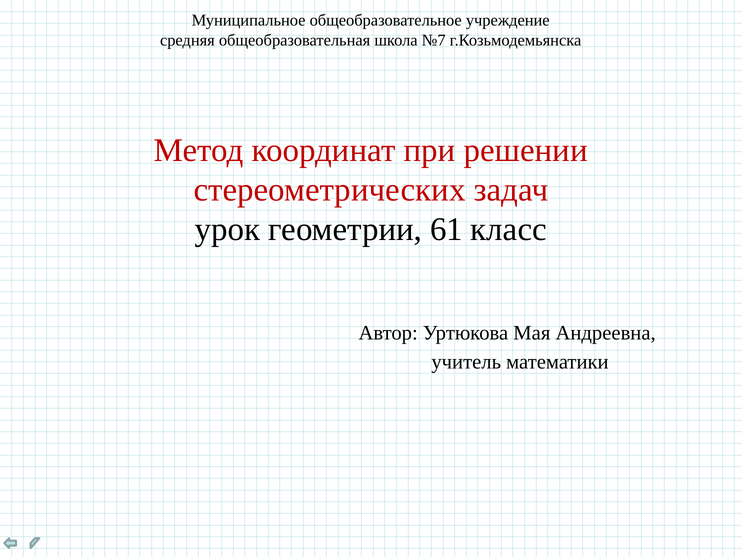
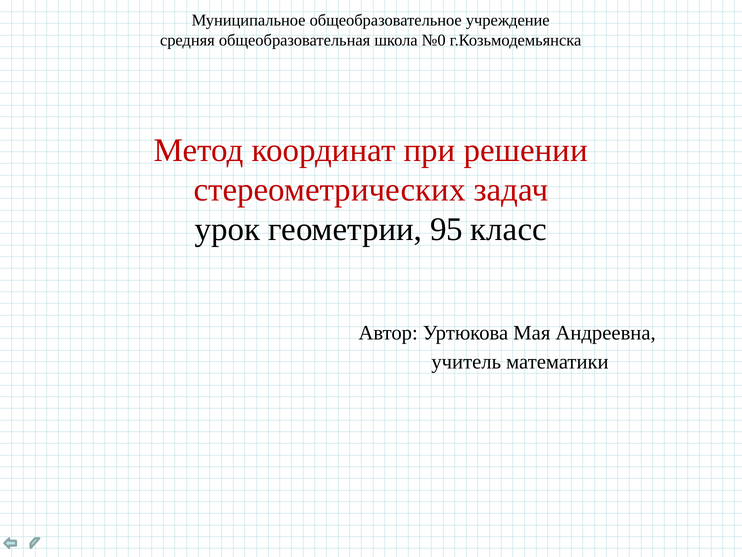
№7: №7 -> №0 (434, 40)
61: 61 -> 95 (447, 229)
